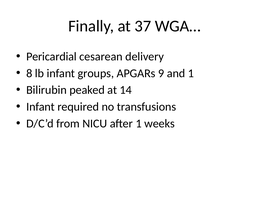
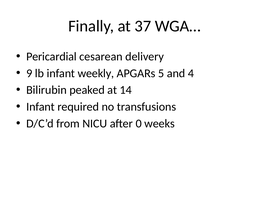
8: 8 -> 9 (29, 73)
groups: groups -> weekly (96, 73)
9: 9 -> 5 (161, 73)
and 1: 1 -> 4 (191, 73)
after 1: 1 -> 0 (139, 123)
